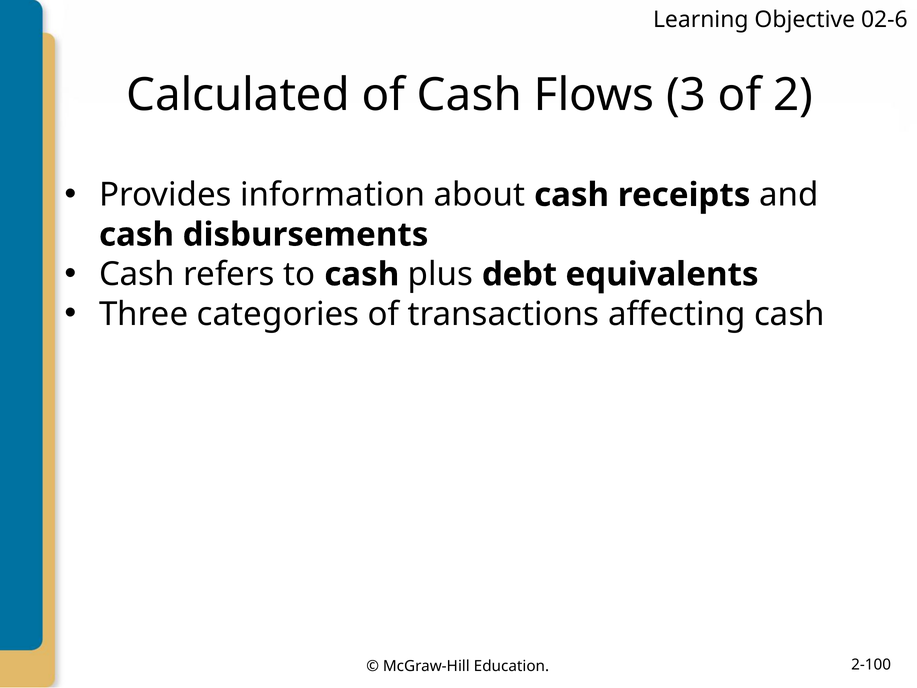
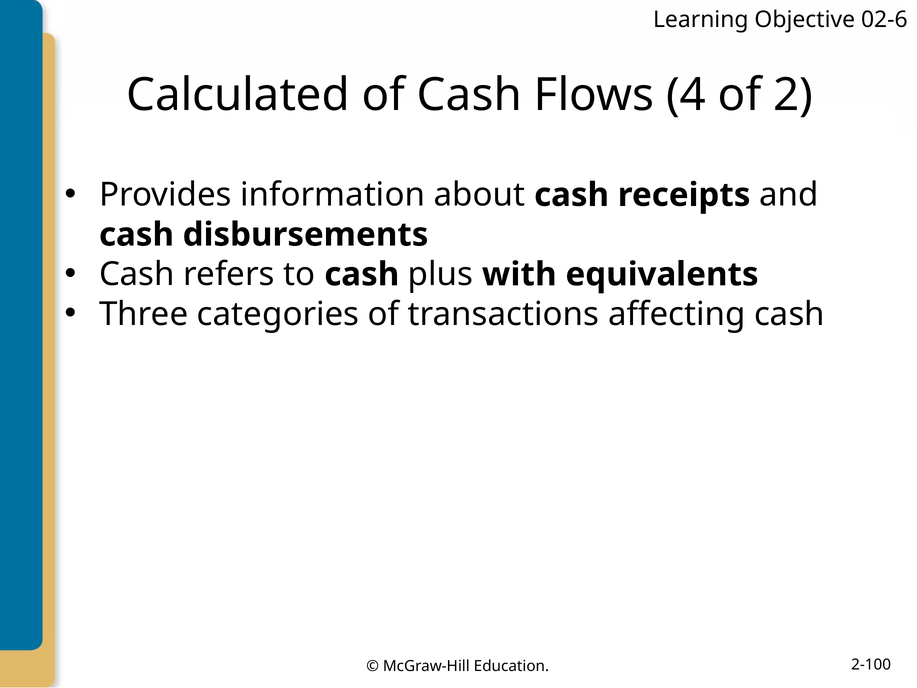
3: 3 -> 4 (686, 95)
debt: debt -> with (519, 274)
